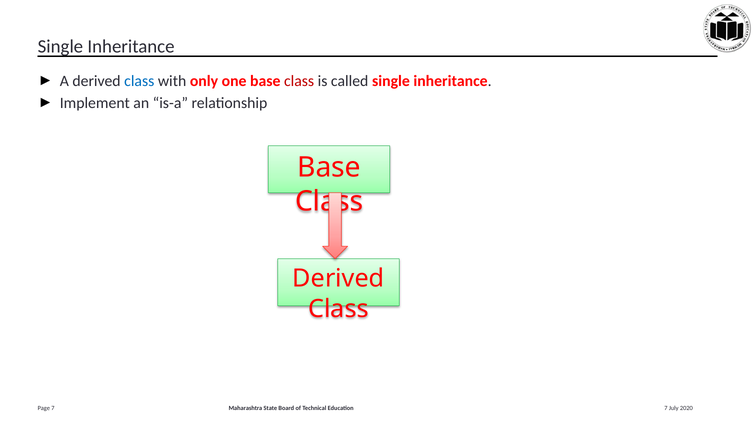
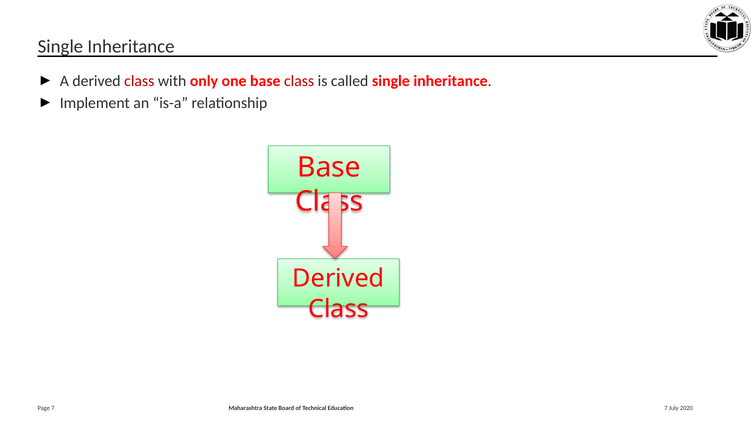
class colour: blue -> red (139, 81)
